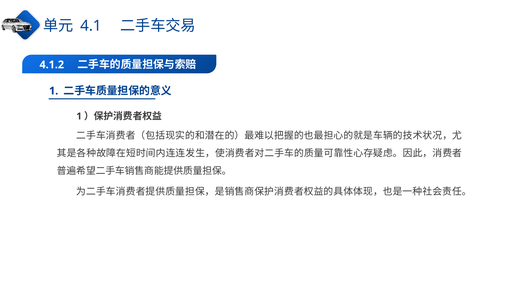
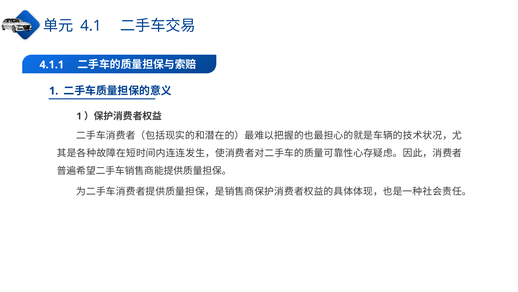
4.1.2: 4.1.2 -> 4.1.1 (52, 65)
